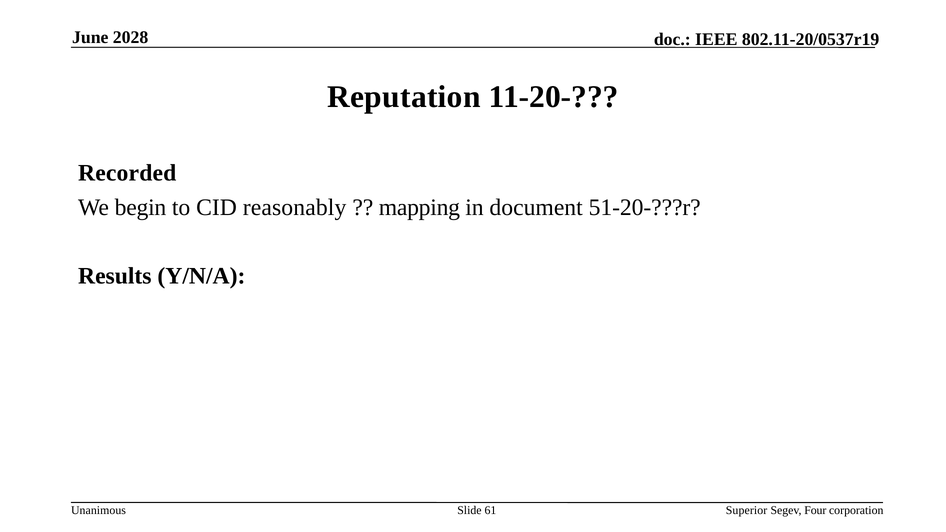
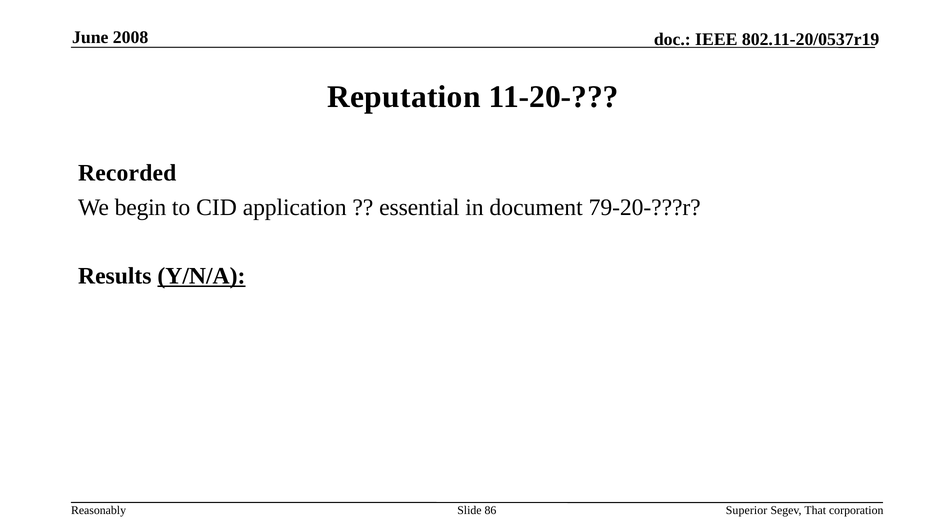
2028: 2028 -> 2008 (131, 38)
reasonably: reasonably -> application (295, 207)
mapping: mapping -> essential (419, 207)
51-20-???r: 51-20-???r -> 79-20-???r (645, 207)
Y/N/A underline: none -> present (201, 276)
Unanimous: Unanimous -> Reasonably (99, 510)
61: 61 -> 86 (490, 510)
Four: Four -> That (815, 510)
